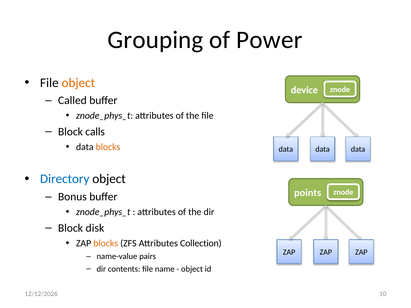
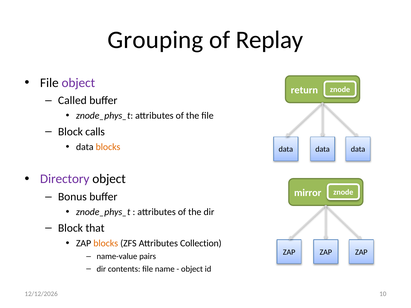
Power: Power -> Replay (270, 40)
object colour: orange -> purple (78, 83)
device: device -> return (304, 90)
Directory colour: blue -> purple (65, 179)
points: points -> mirror (308, 193)
disk: disk -> that (95, 228)
